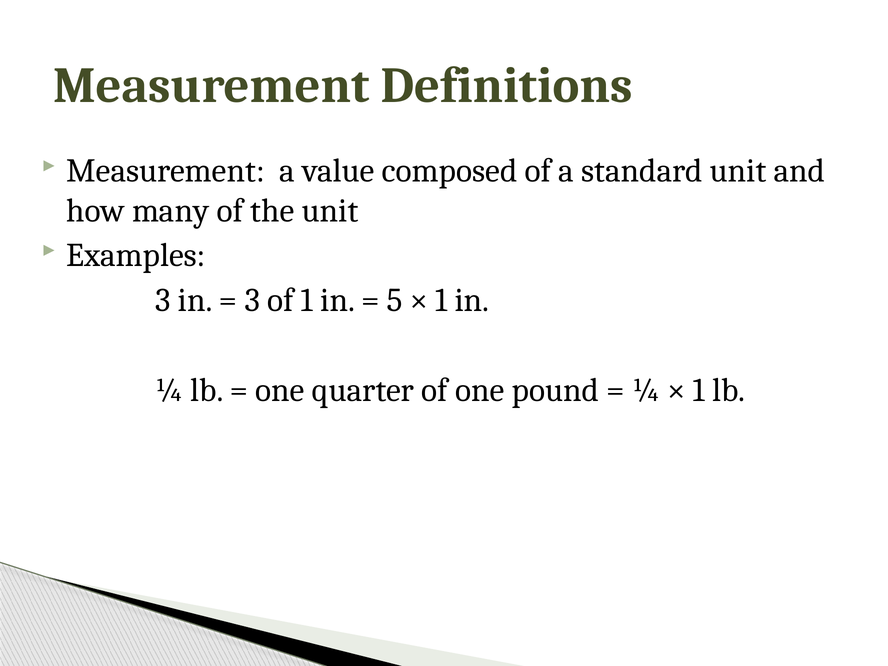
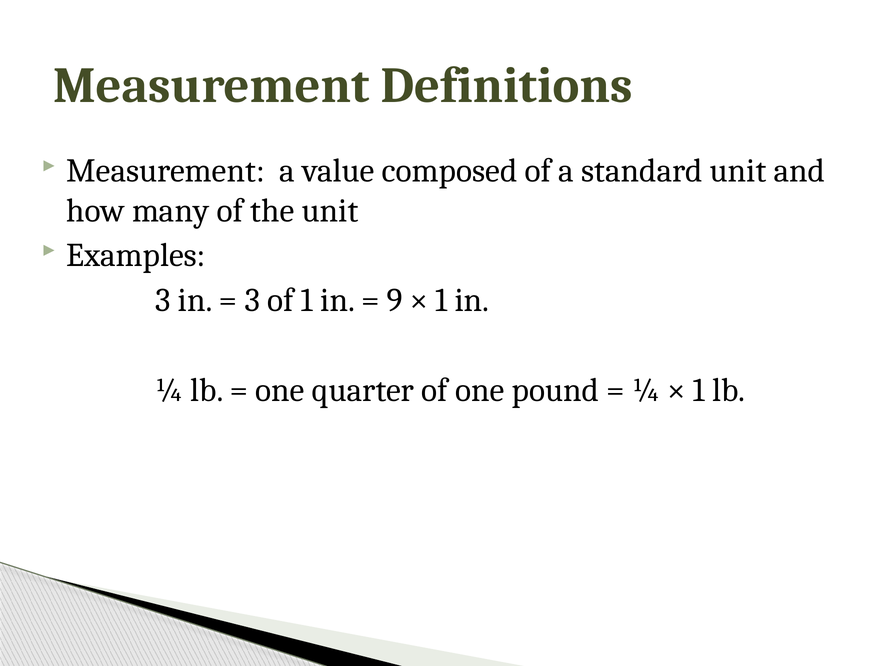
5: 5 -> 9 (395, 300)
